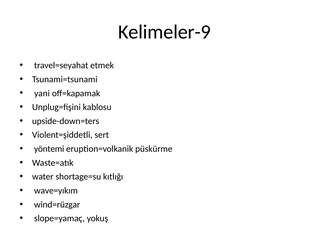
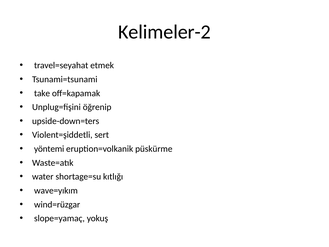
Kelimeler-9: Kelimeler-9 -> Kelimeler-2 (164, 32)
yani: yani -> take (42, 93)
kablosu: kablosu -> öğrenip (97, 107)
